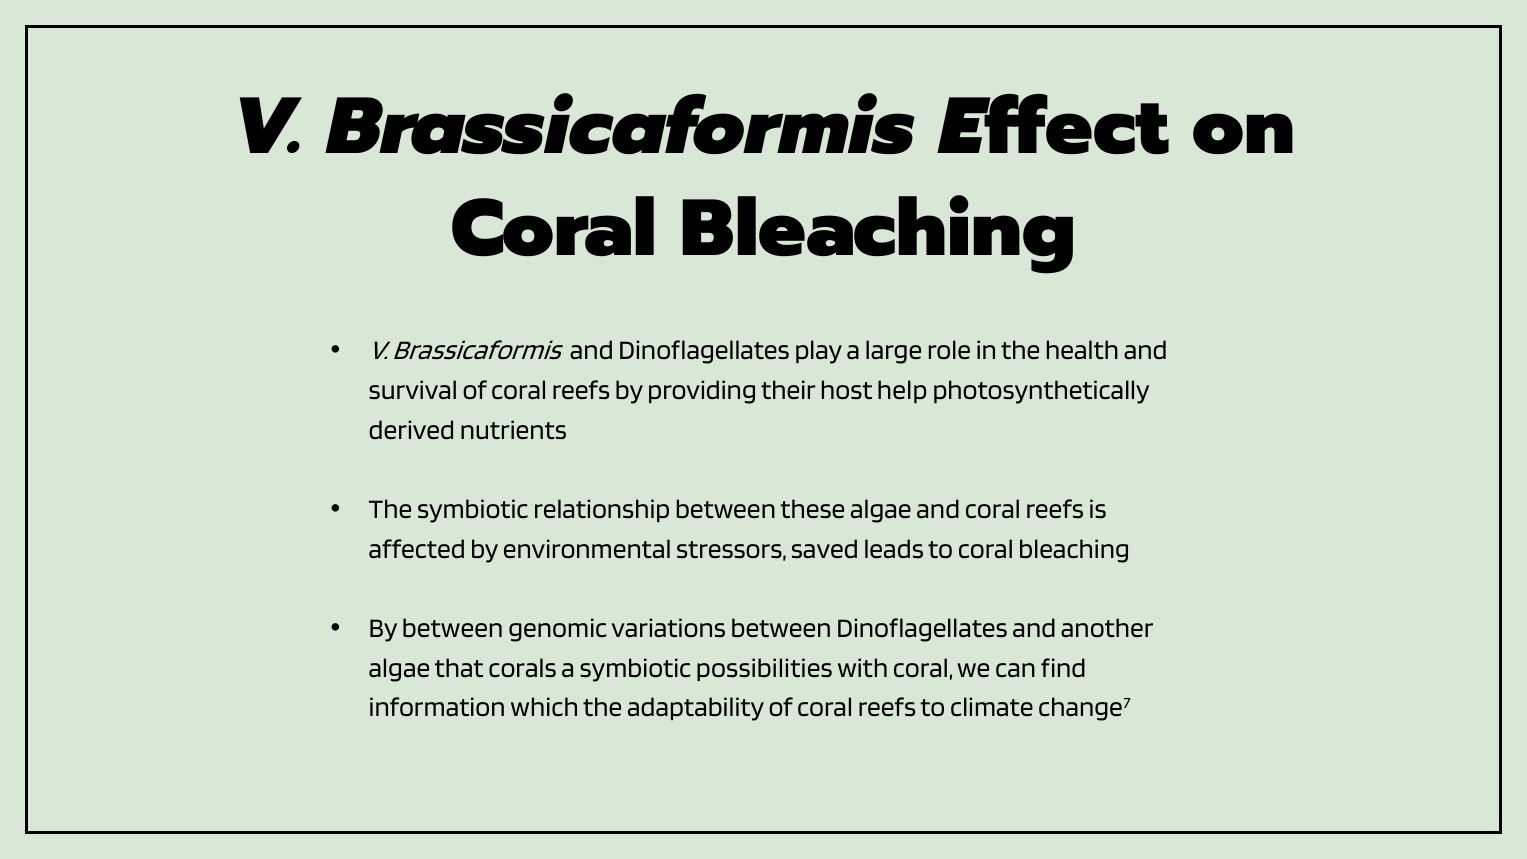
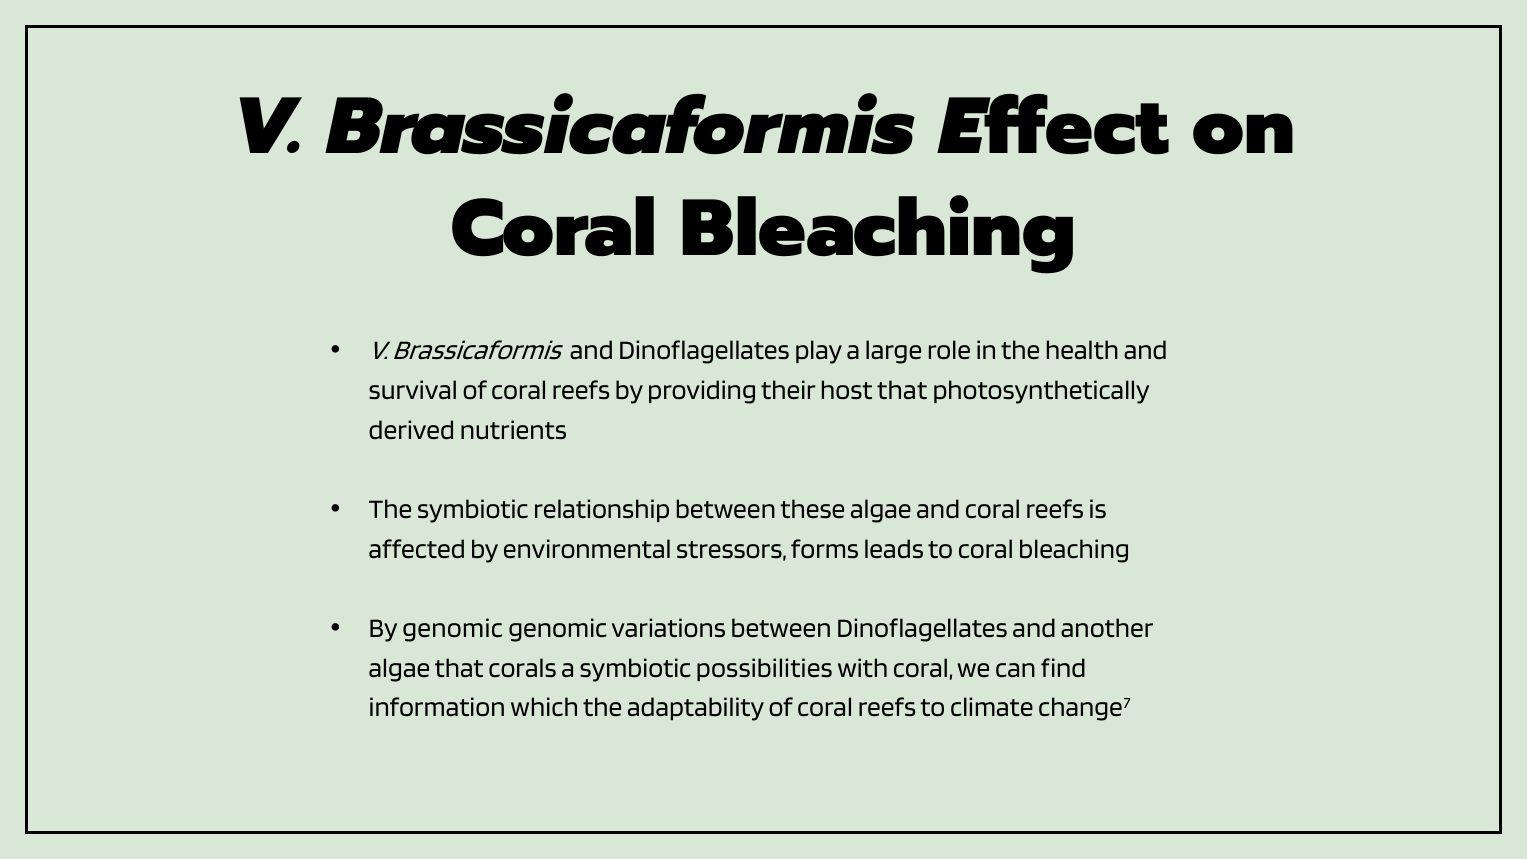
host help: help -> that (902, 390)
saved: saved -> forms (825, 549)
By between: between -> genomic (453, 628)
